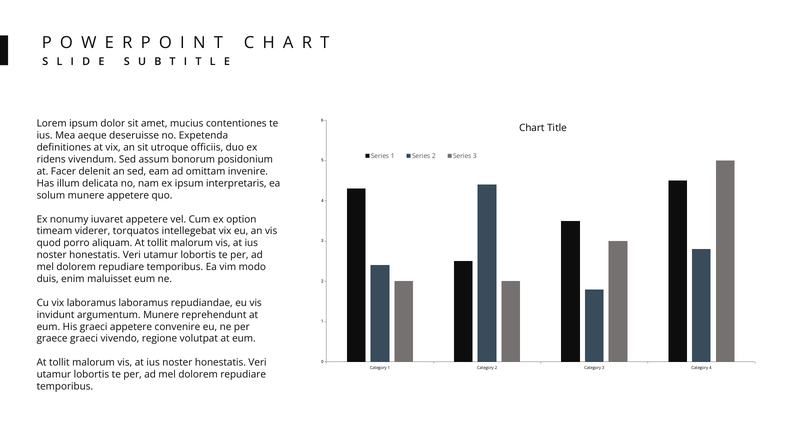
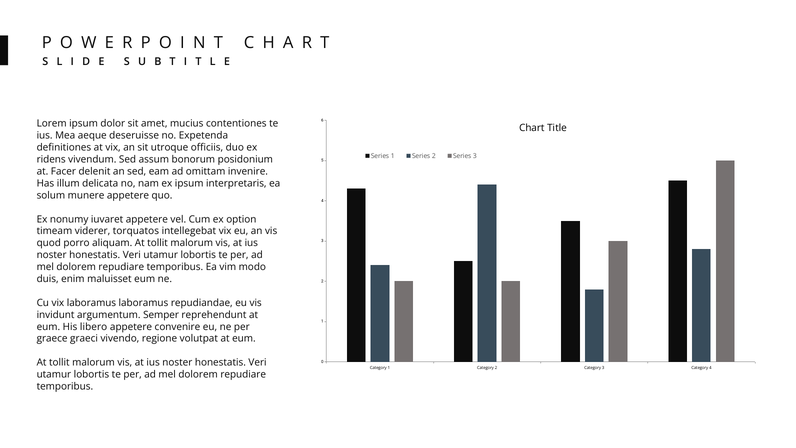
argumentum Munere: Munere -> Semper (161, 315)
His graeci: graeci -> libero (94, 327)
